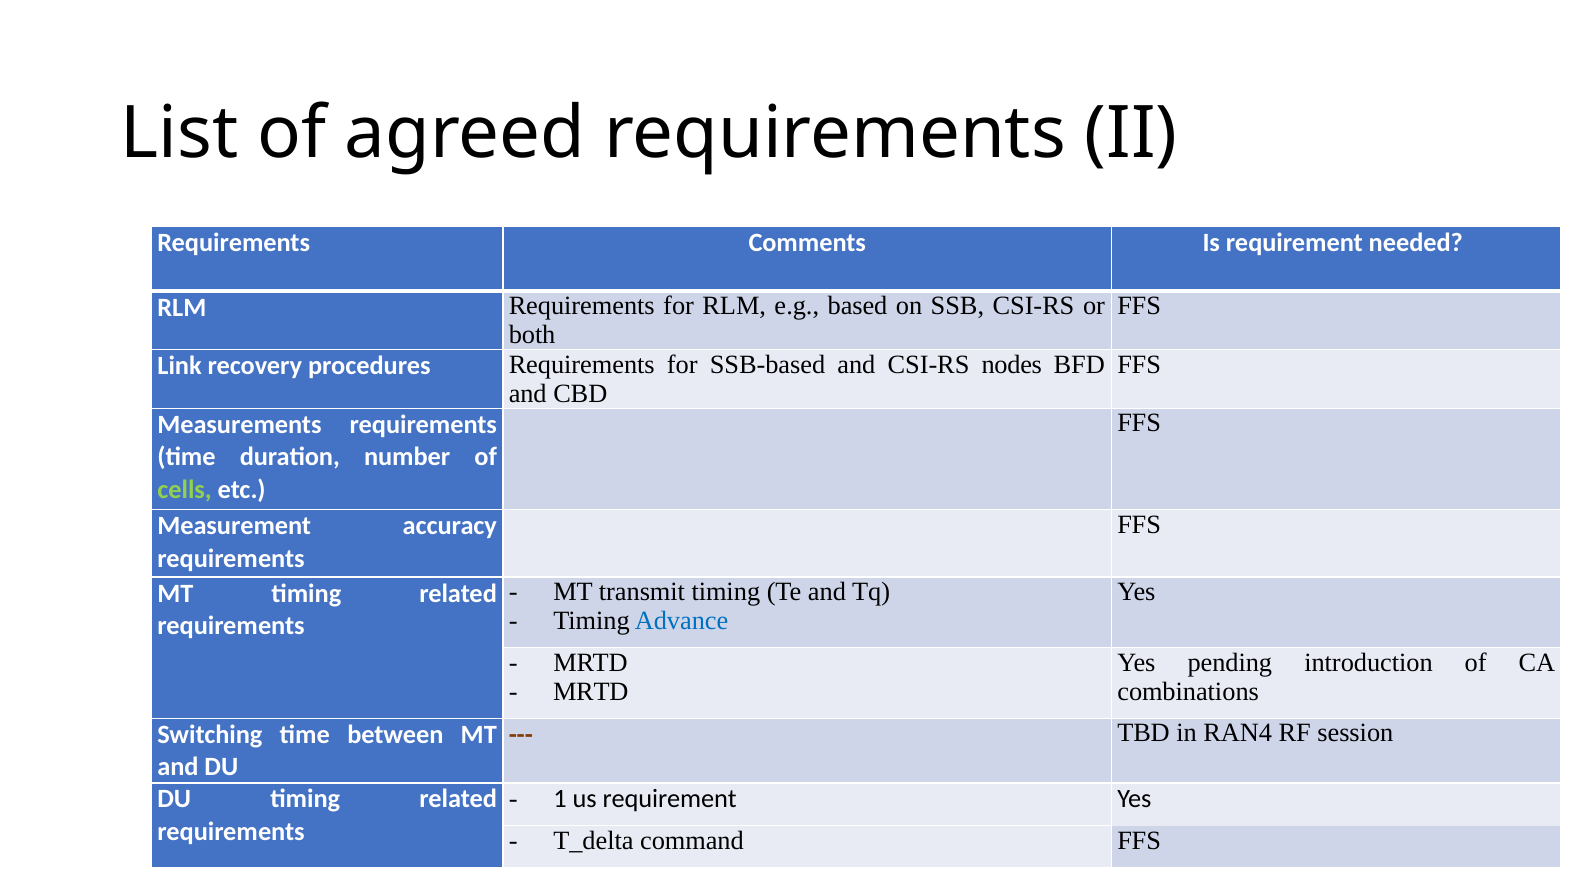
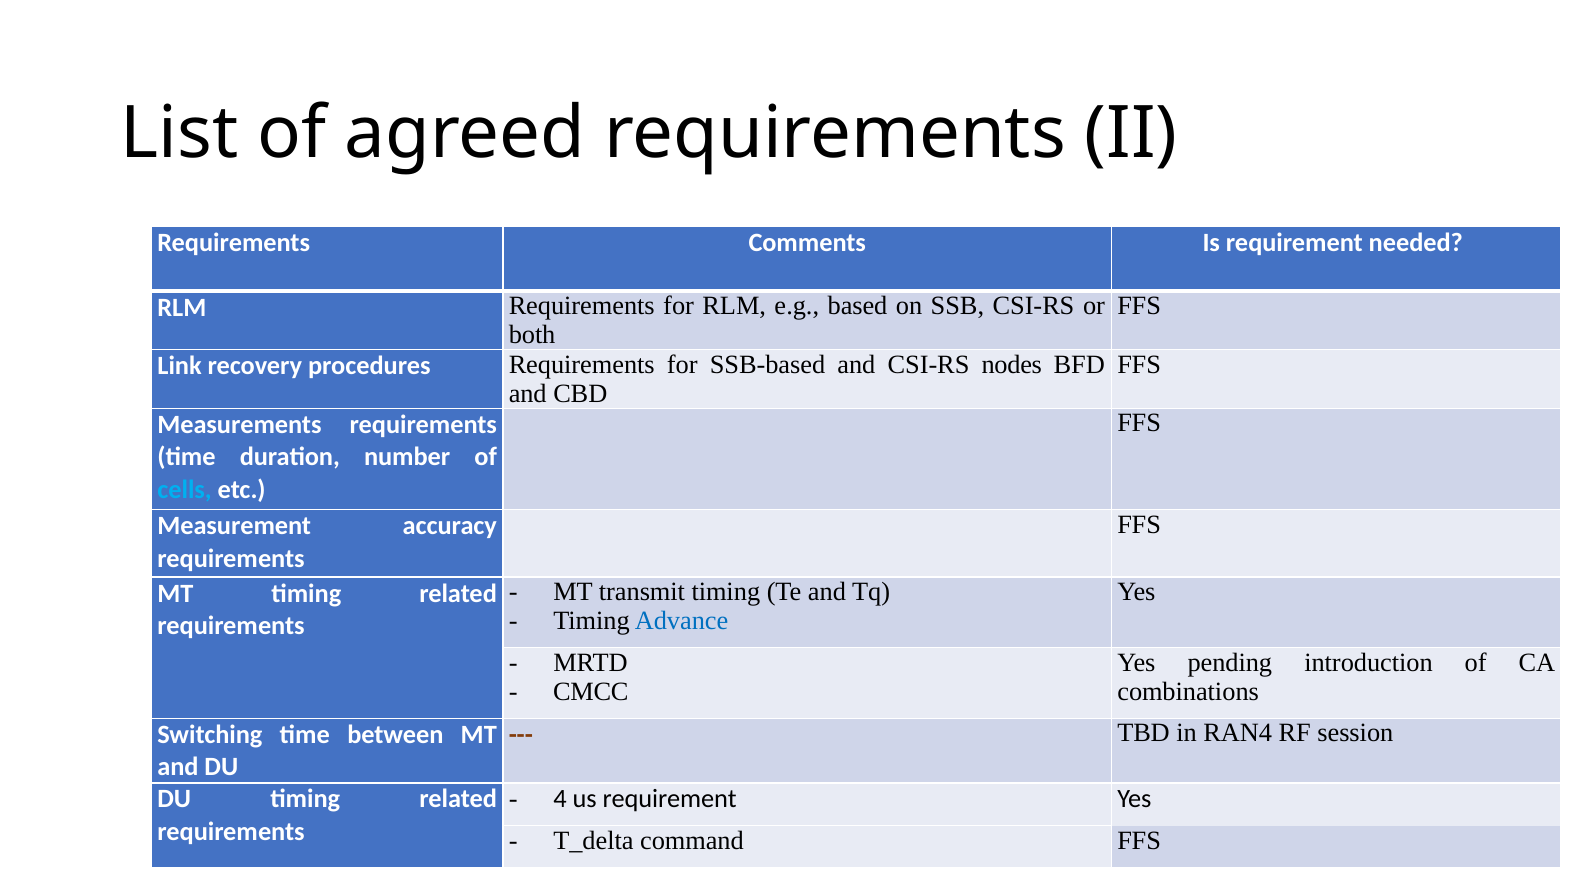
cells colour: light green -> light blue (185, 489)
MRTD: MRTD -> CMCC (591, 692)
1: 1 -> 4 (560, 799)
